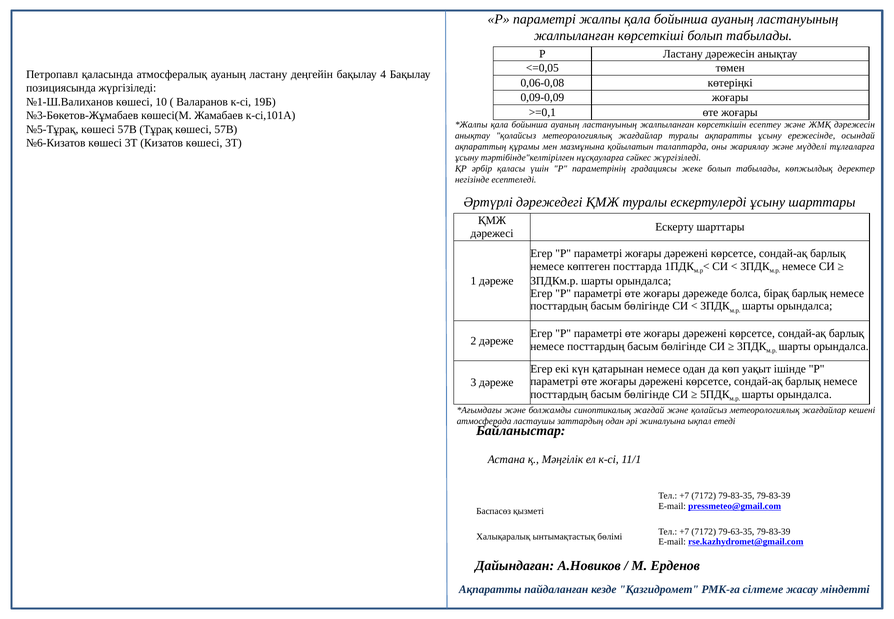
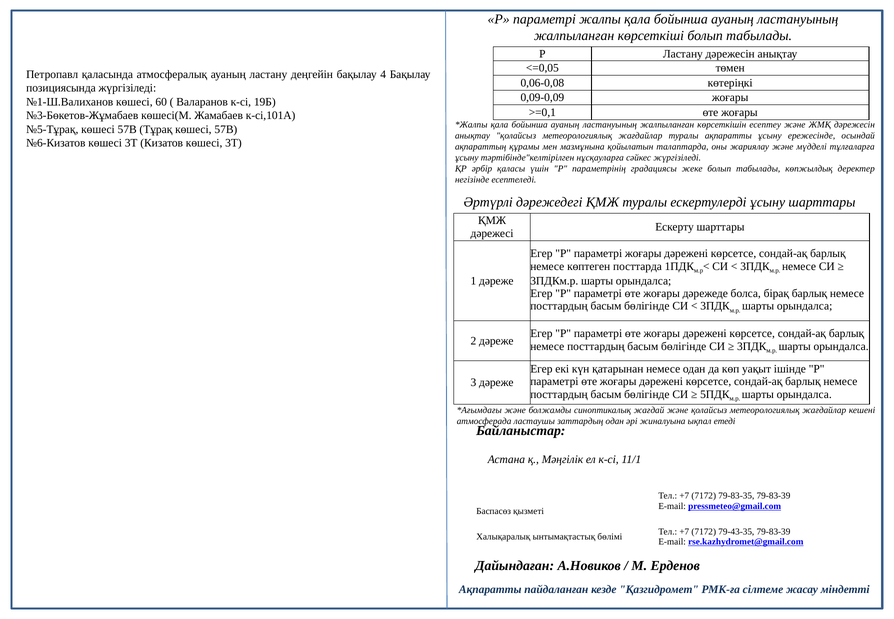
10: 10 -> 60 (161, 102)
79-63-35: 79-63-35 -> 79-43-35 (736, 531)
